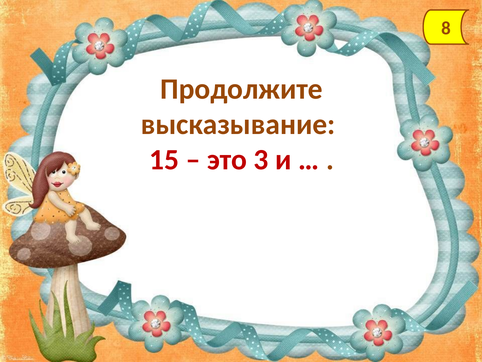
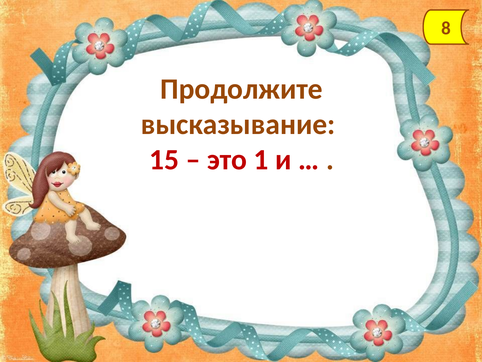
3: 3 -> 1 (261, 160)
